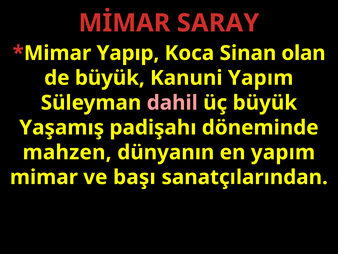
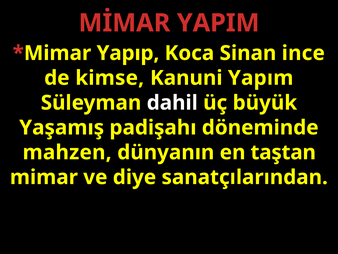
SARAY: SARAY -> YAPIM (218, 23)
olan: olan -> ince (303, 53)
de büyük: büyük -> kimse (110, 78)
dahil colour: pink -> white (172, 103)
en yapım: yapım -> taştan (283, 152)
başı: başı -> diye (134, 177)
